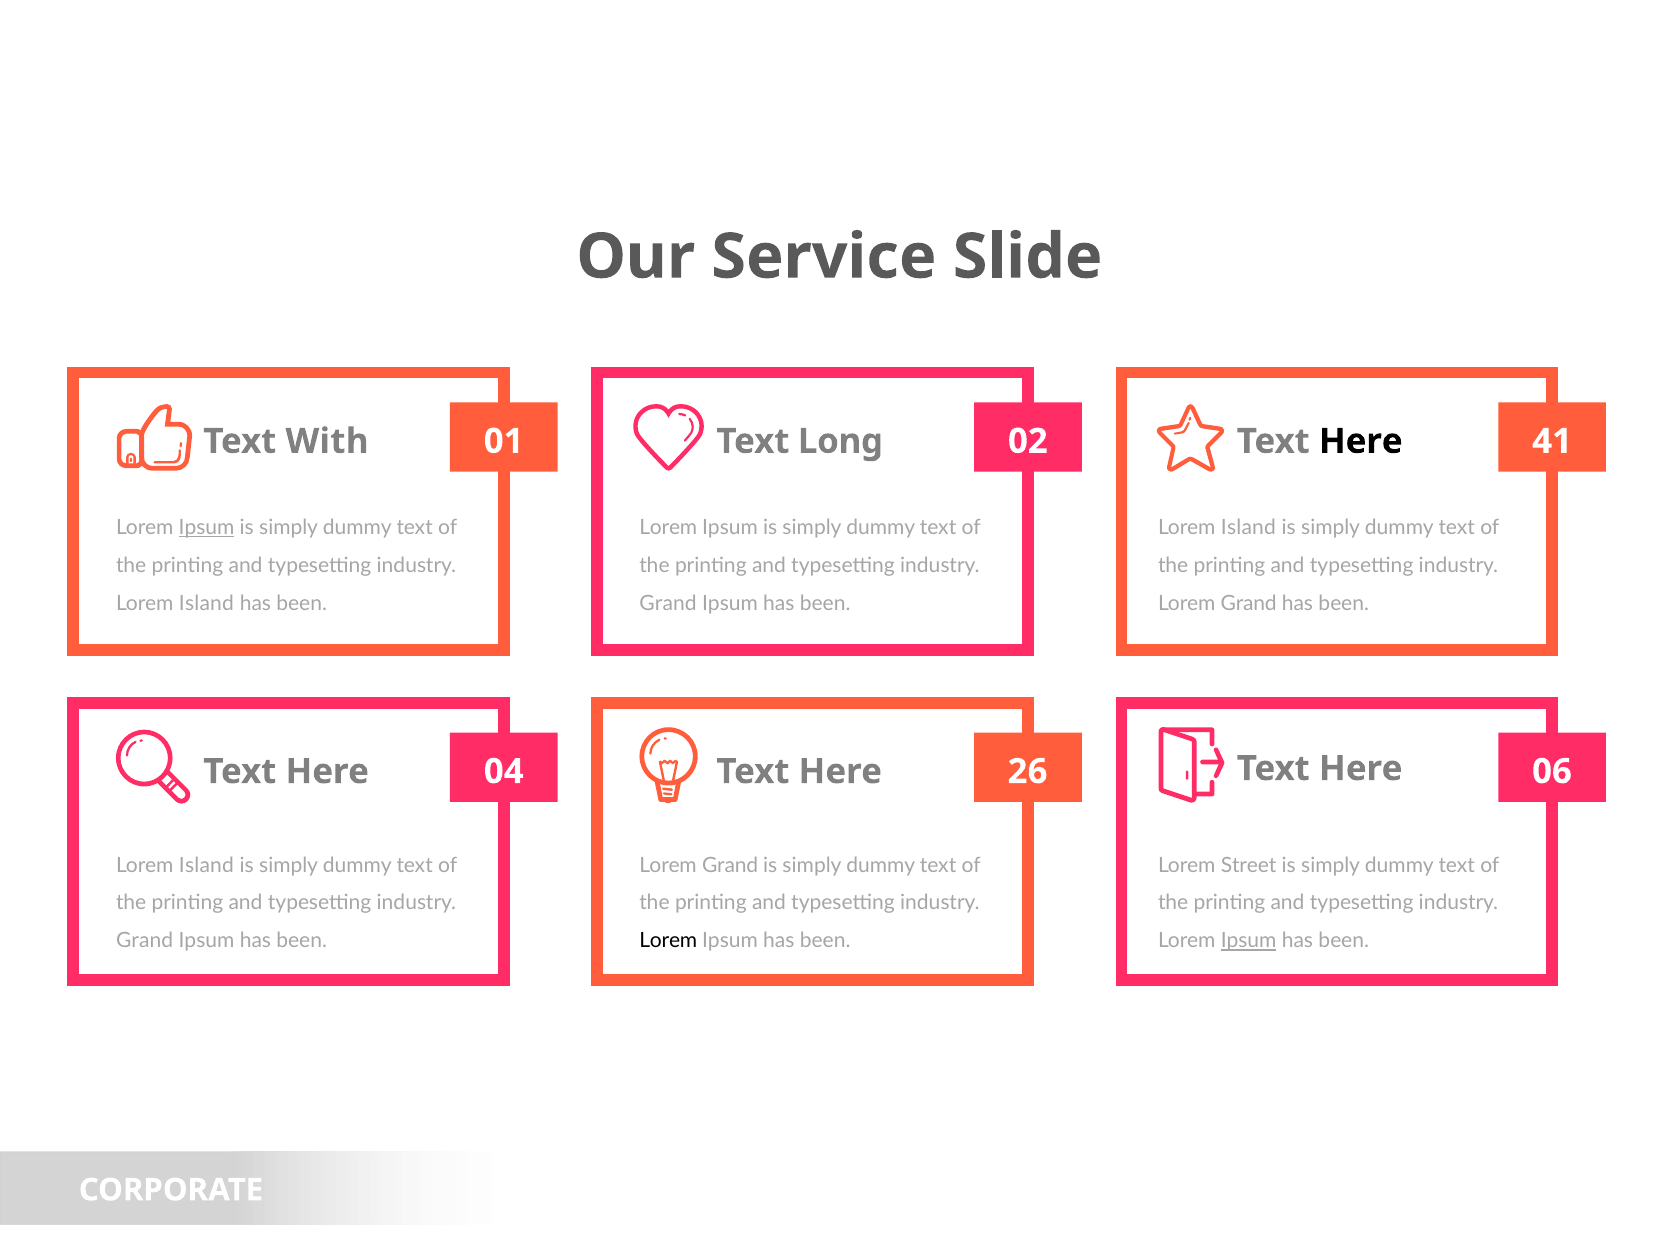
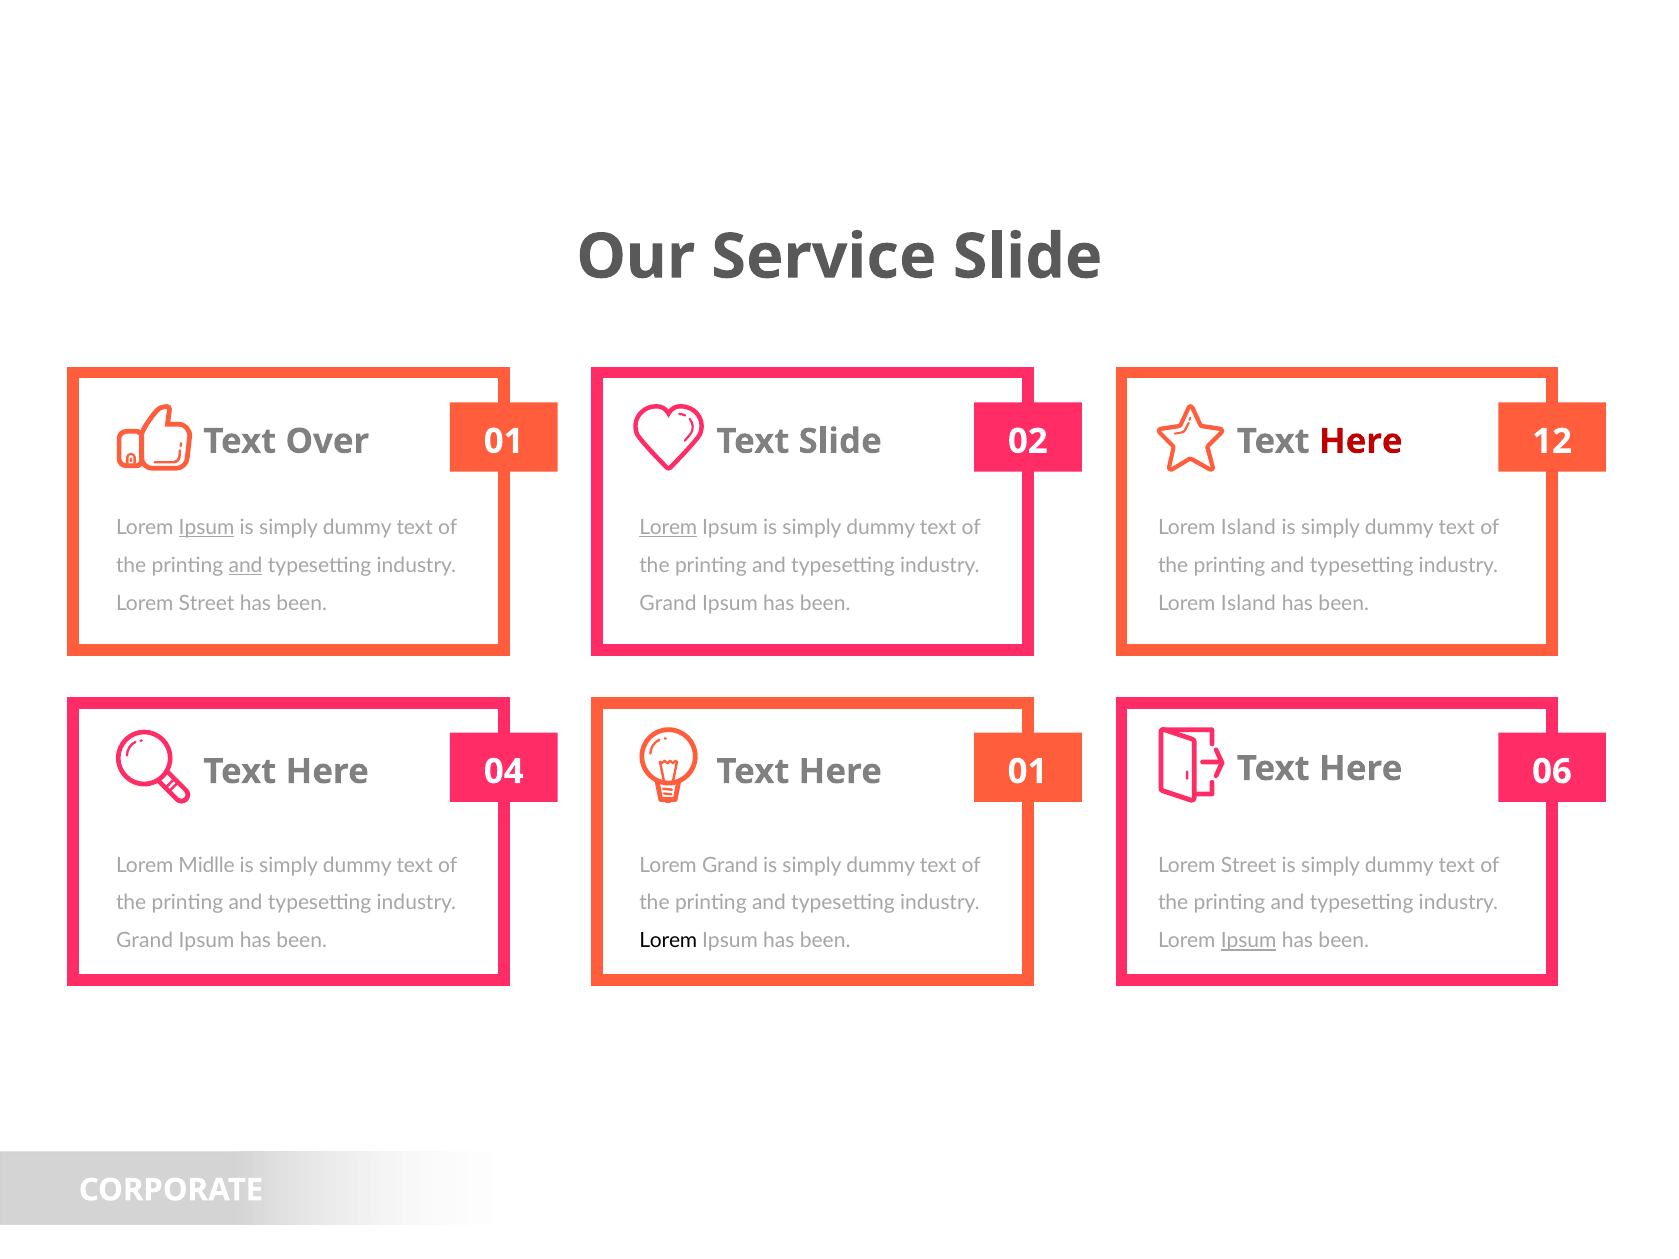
With: With -> Over (327, 441)
Text Long: Long -> Slide (840, 441)
Here colour: black -> red (1361, 441)
41: 41 -> 12 (1552, 441)
Lorem underline: none -> present (668, 528)
and underline: none -> present (246, 565)
Island: Island -> Street (207, 603)
Grand: Grand -> Island (1248, 603)
04 26: 26 -> 01 (1028, 772)
Island: Island -> Midlle (207, 865)
